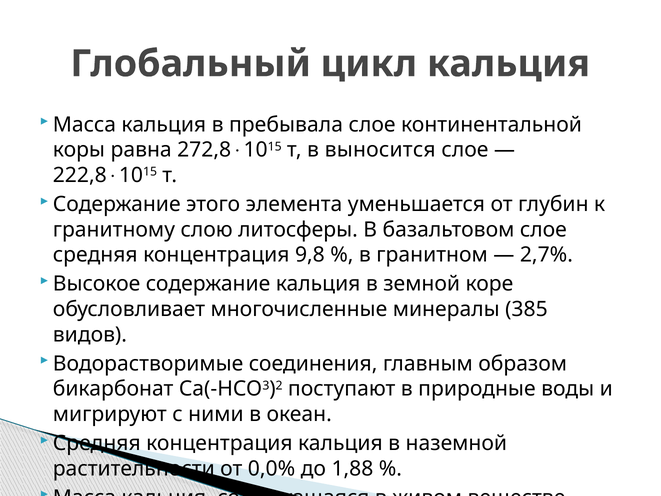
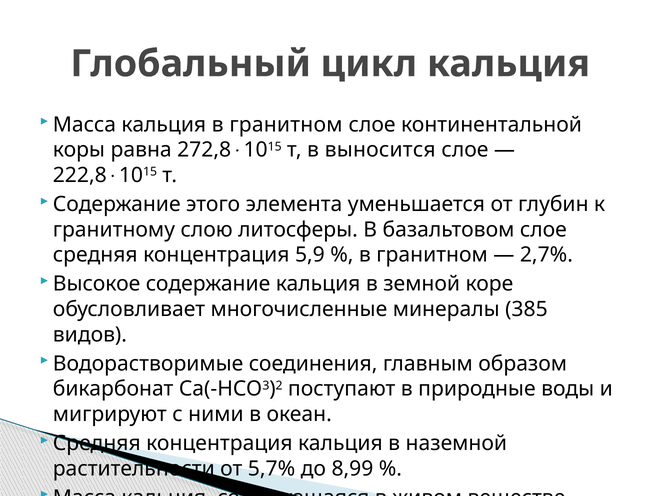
кальция в пребывала: пребывала -> гранитном (286, 125)
9,8: 9,8 -> 5,9 (310, 255)
0,0%: 0,0% -> 5,7% (272, 468)
1,88: 1,88 -> 8,99 (352, 468)
